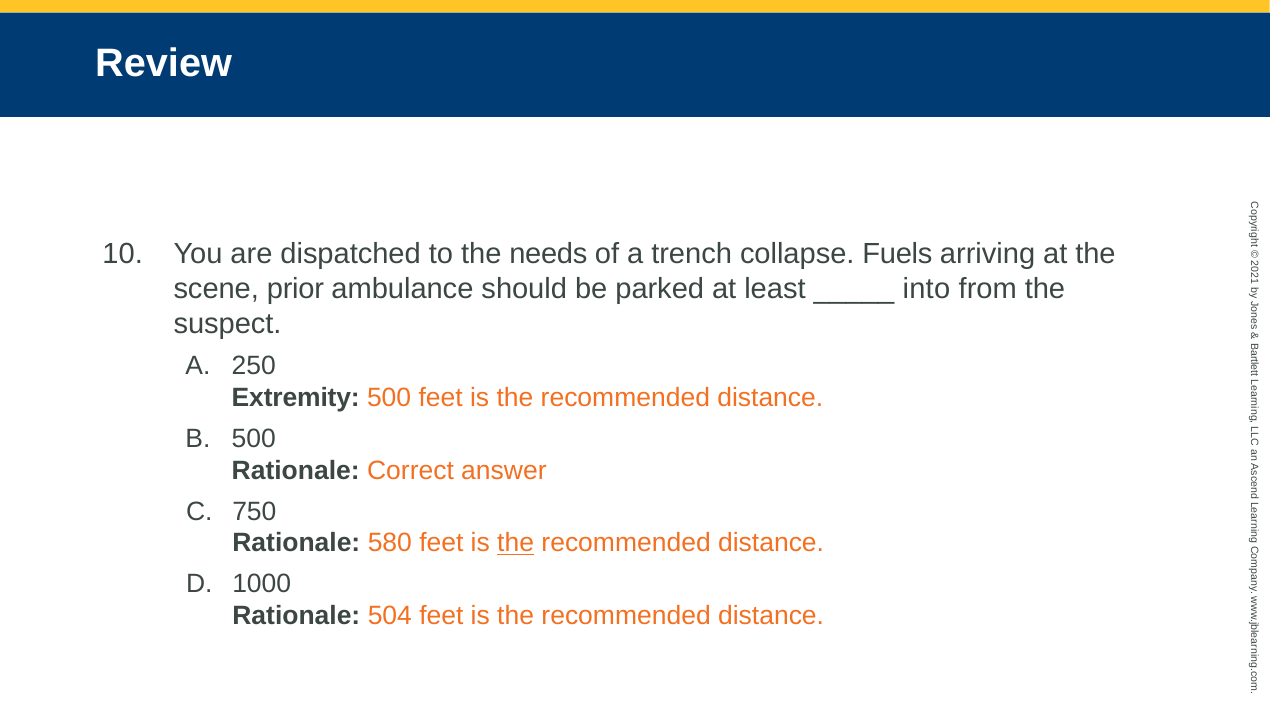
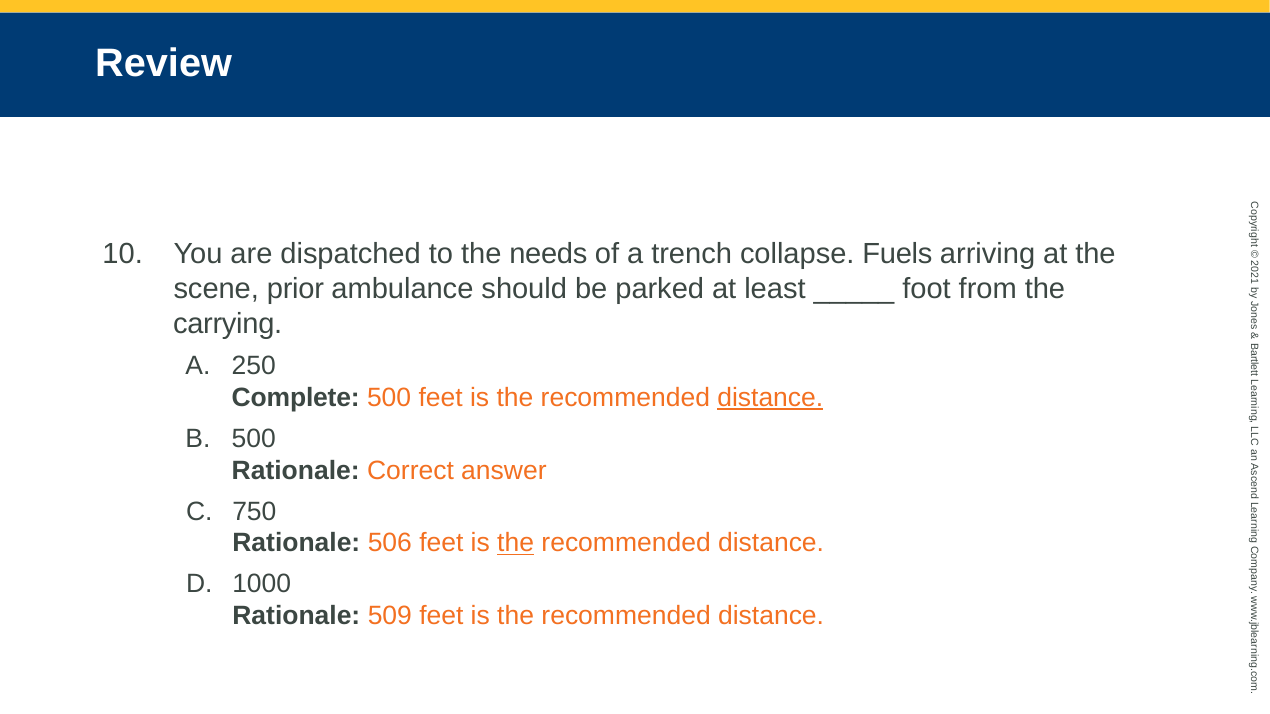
into: into -> foot (927, 289)
suspect: suspect -> carrying (228, 324)
Extremity: Extremity -> Complete (296, 398)
distance underline: none -> present (770, 398)
580: 580 -> 506 (390, 543)
504: 504 -> 509 (390, 616)
